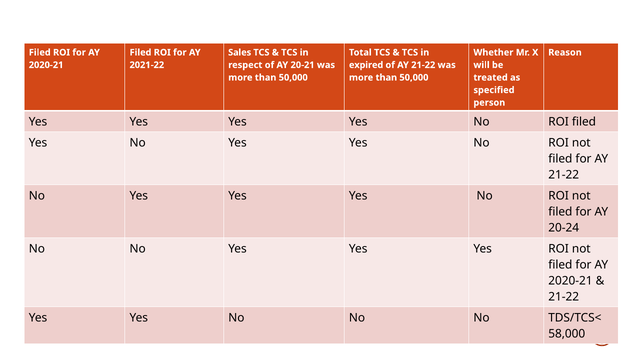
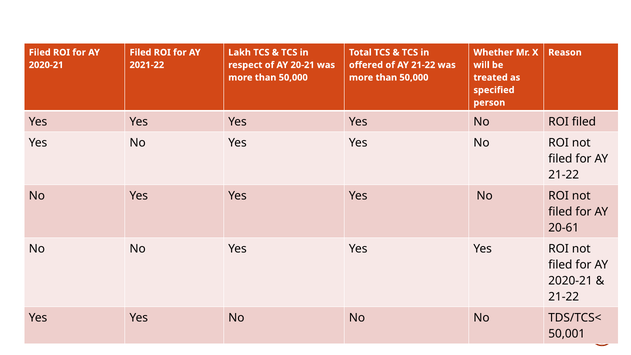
Sales: Sales -> Lakh (240, 52)
expired: expired -> offered (366, 65)
20-24: 20-24 -> 20-61 (564, 228)
58,000: 58,000 -> 50,001 (567, 334)
